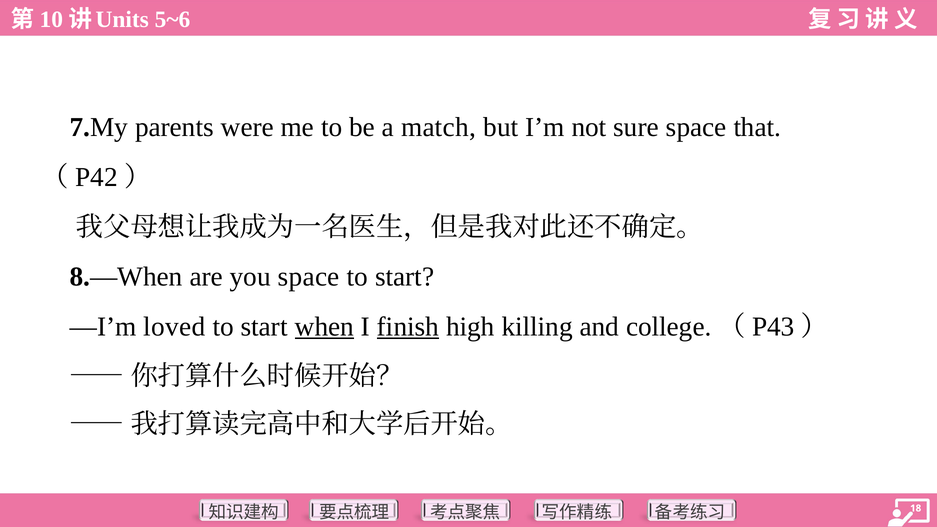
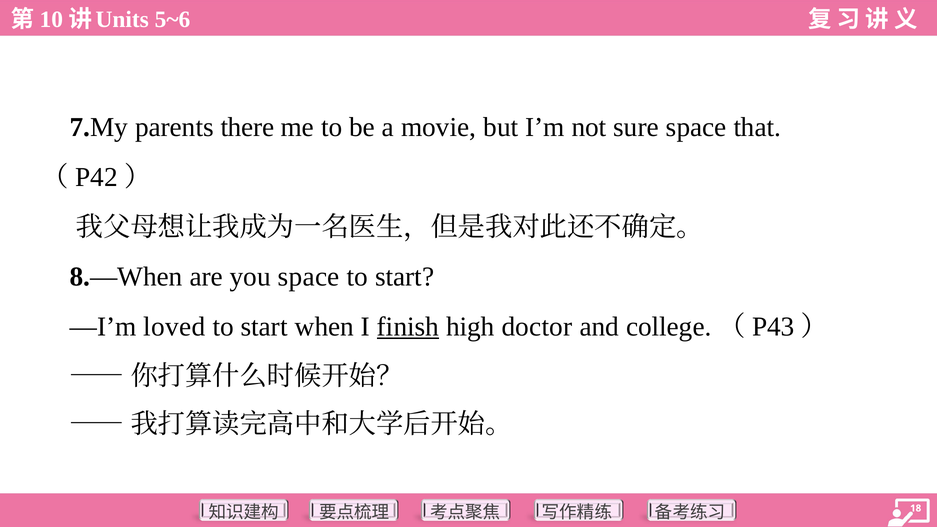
were: were -> there (247, 127)
match: match -> movie (439, 127)
when underline: present -> none (324, 327)
killing: killing -> doctor (537, 327)
